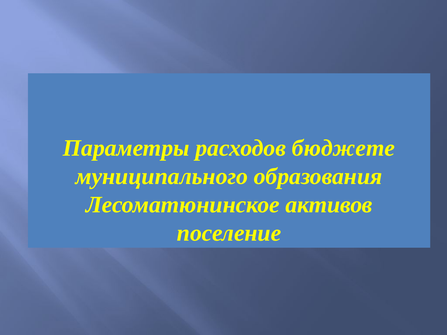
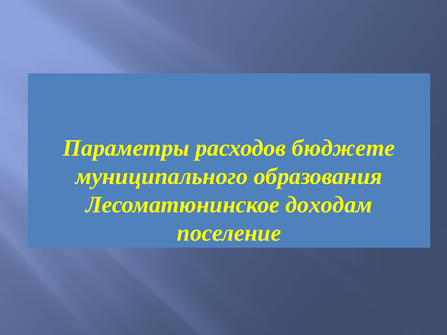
активов: активов -> доходам (329, 205)
